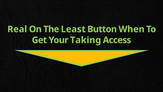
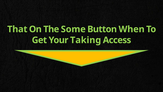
Real: Real -> That (17, 29)
Least: Least -> Some (73, 29)
